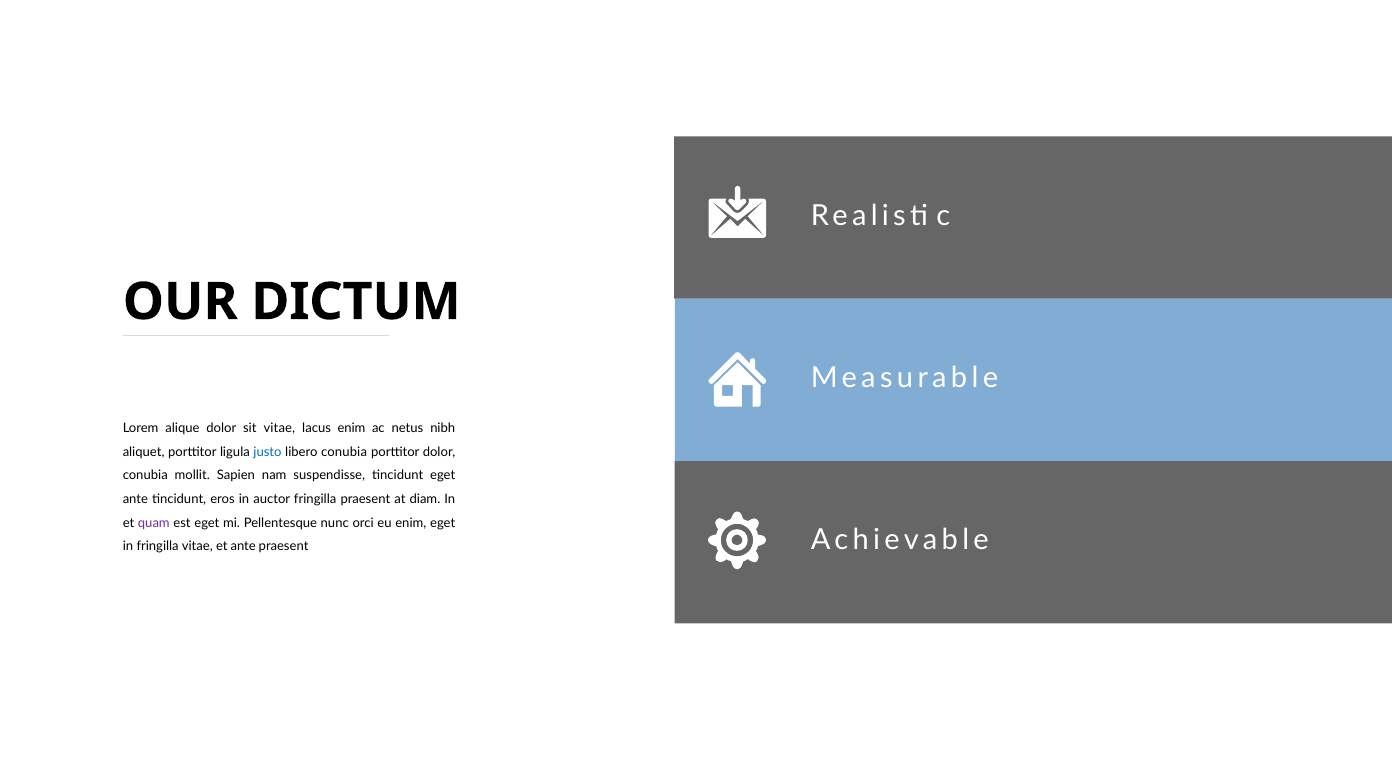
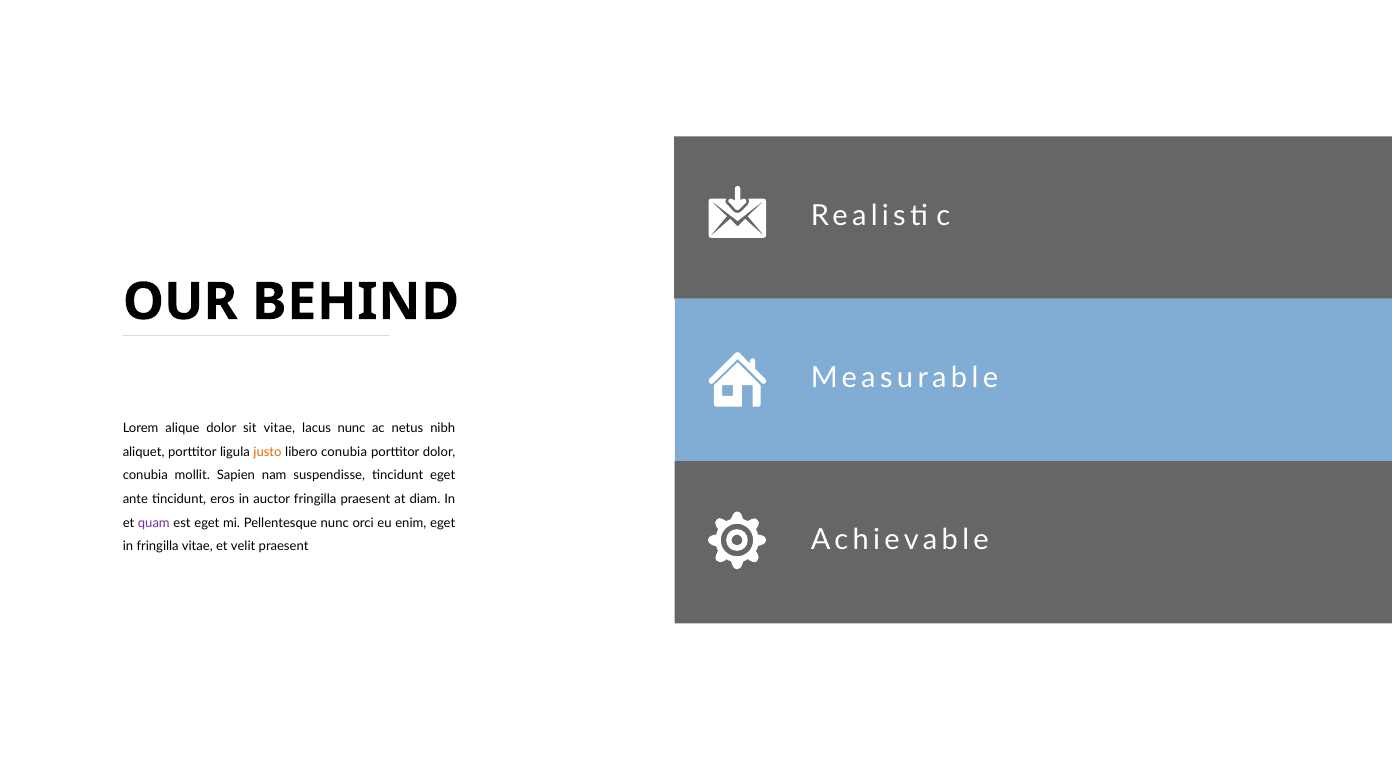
DICTUM: DICTUM -> BEHIND (356, 302)
lacus enim: enim -> nunc (351, 429)
justo colour: blue -> orange (268, 452)
et ante: ante -> velit (243, 546)
